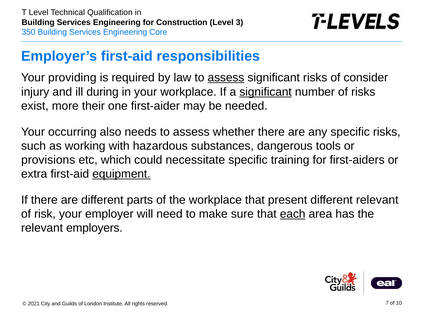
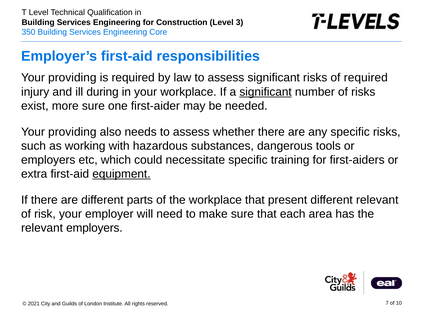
assess underline: present -> none (226, 78)
of consider: consider -> required (366, 78)
more their: their -> sure (93, 106)
occurring: occurring -> providing (72, 132)
provisions: provisions -> employers (48, 160)
each underline: present -> none (293, 214)
